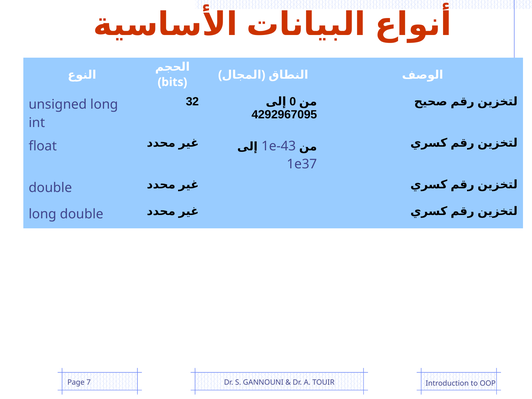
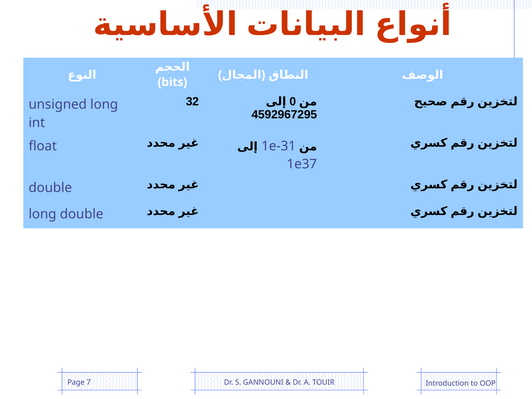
4292967095: 4292967095 -> 4592967295 (284, 115)
1e-43: 1e-43 -> 1e-31 (279, 146)
